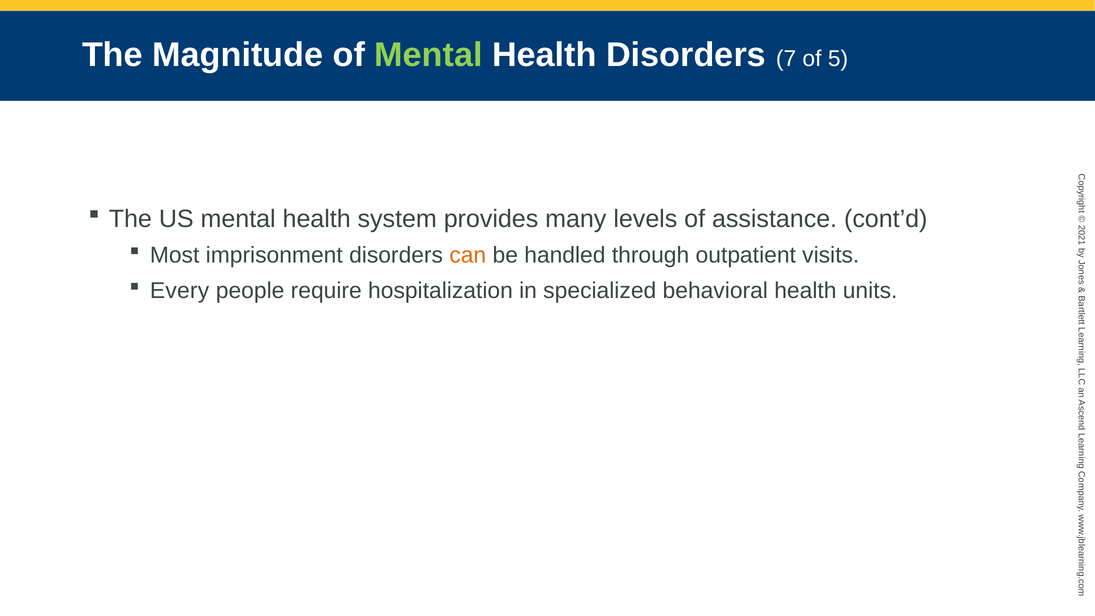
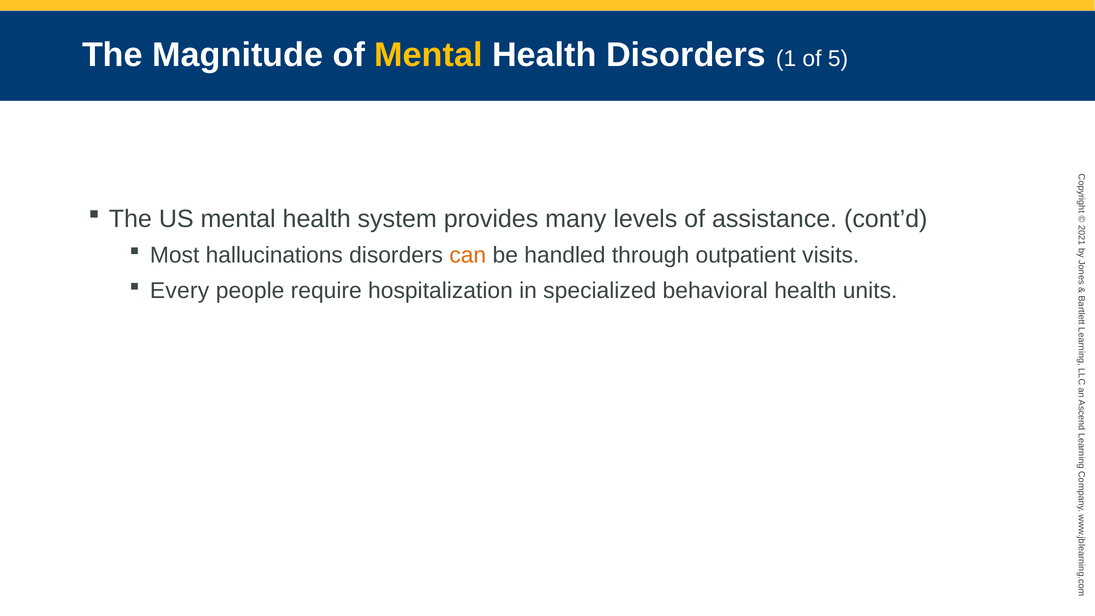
Mental colour: light green -> yellow (429, 55)
Disorders 7: 7 -> 1 (786, 59)
imprisonment: imprisonment -> hallucinations (274, 255)
